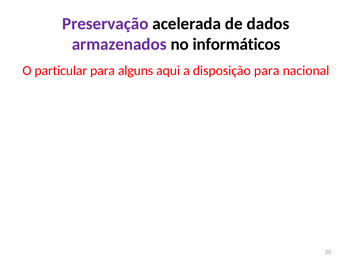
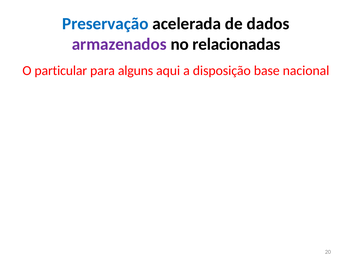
Preservação colour: purple -> blue (105, 24)
informáticos: informáticos -> relacionadas (236, 44)
disposição para: para -> base (267, 71)
